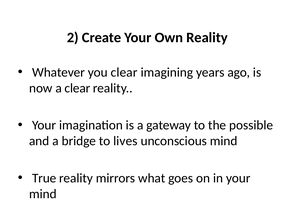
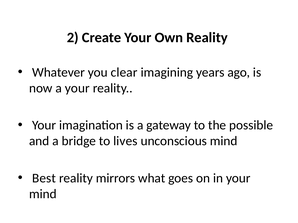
a clear: clear -> your (77, 88)
True: True -> Best (44, 178)
